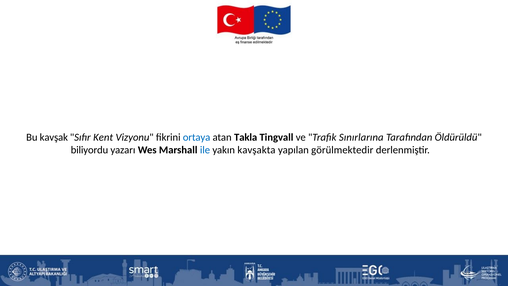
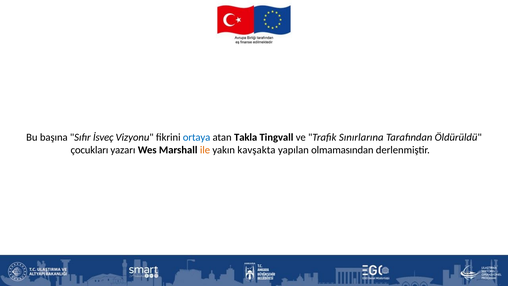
kavşak: kavşak -> başına (54, 137)
Kent: Kent -> İsveç (103, 137)
biliyordu: biliyordu -> çocukları (89, 150)
ile colour: blue -> orange (205, 150)
görülmektedir: görülmektedir -> olmamasından (342, 150)
